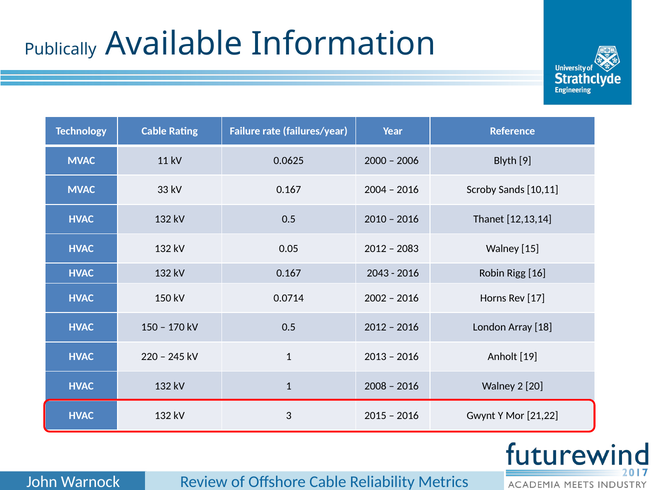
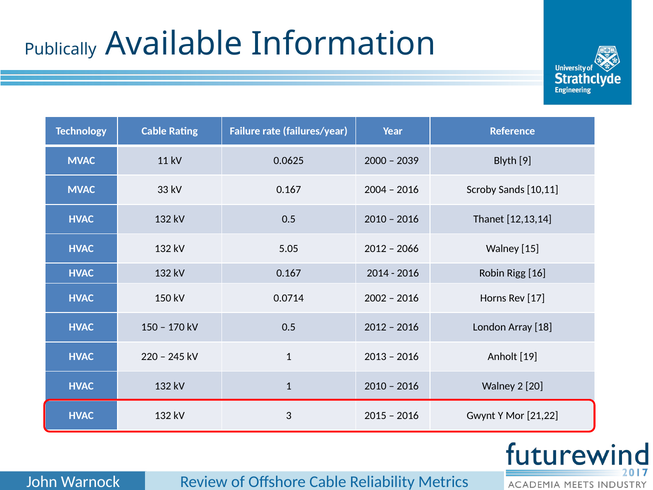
2006: 2006 -> 2039 (408, 160)
0.05: 0.05 -> 5.05 (289, 248)
2083: 2083 -> 2066 (408, 248)
2043: 2043 -> 2014 (378, 273)
1 2008: 2008 -> 2010 (375, 386)
